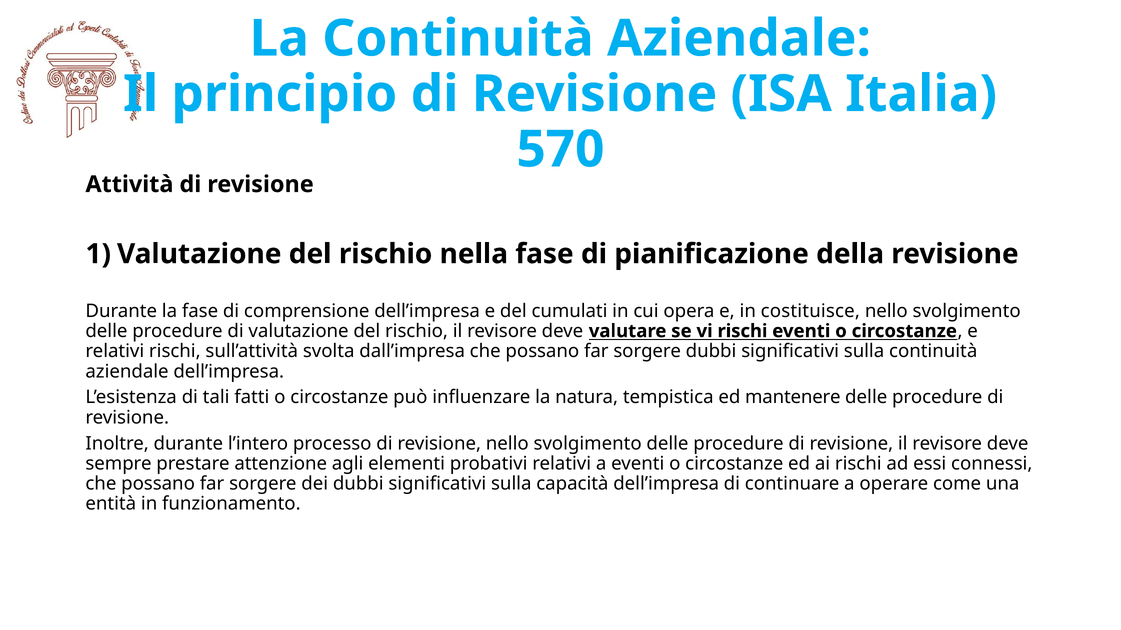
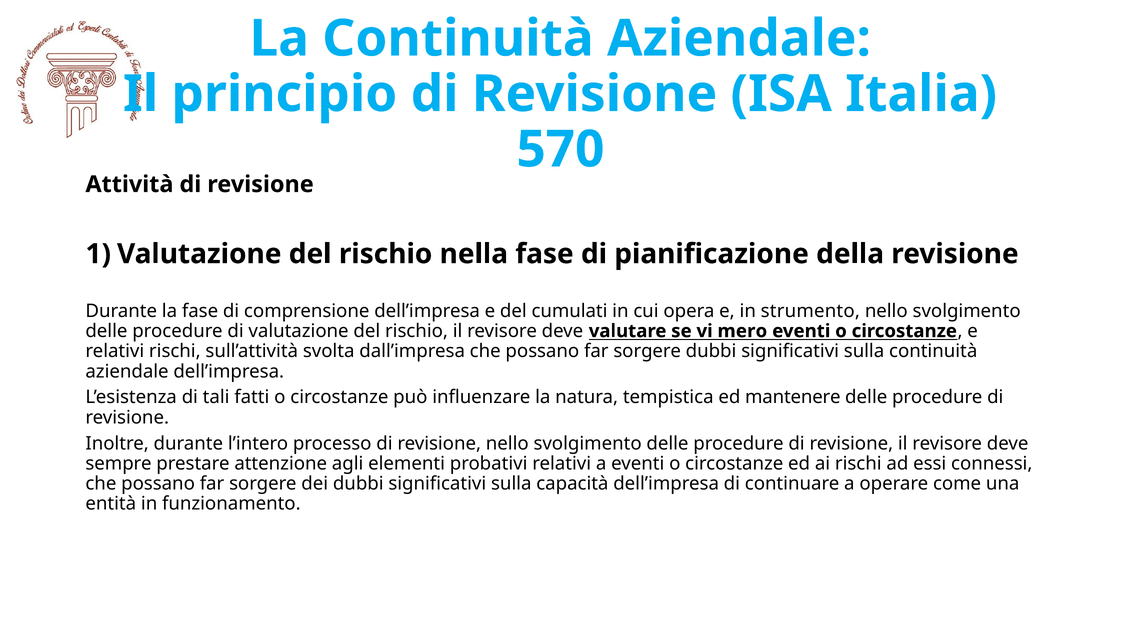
costituisce: costituisce -> strumento (810, 311)
vi rischi: rischi -> mero (742, 331)
